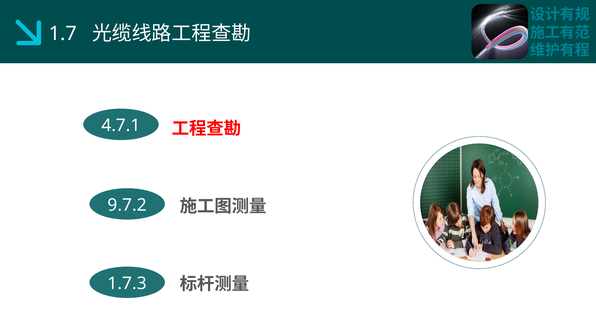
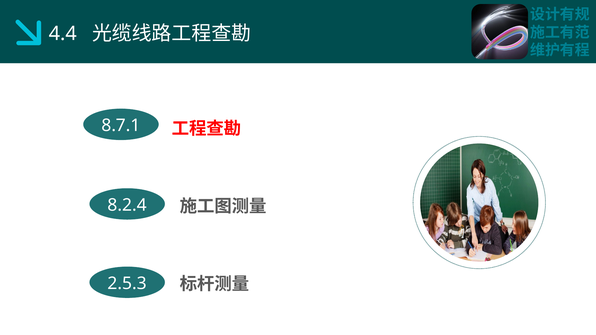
1.7: 1.7 -> 4.4 (63, 34)
4.7.1: 4.7.1 -> 8.7.1 (121, 126)
9.7.2: 9.7.2 -> 8.2.4 (127, 205)
1.7.3: 1.7.3 -> 2.5.3 (127, 284)
